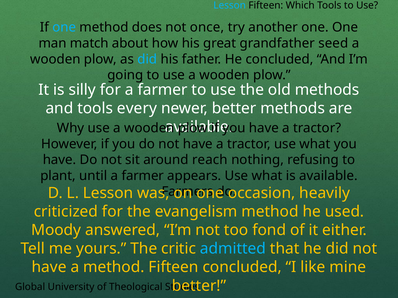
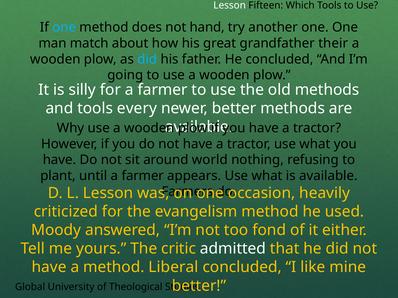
Lesson colour: light blue -> white (230, 5)
once: once -> hand (207, 27)
seed: seed -> their (333, 43)
reach: reach -> world (210, 160)
admitted colour: light blue -> white (233, 249)
method Fifteen: Fifteen -> Liberal (173, 268)
